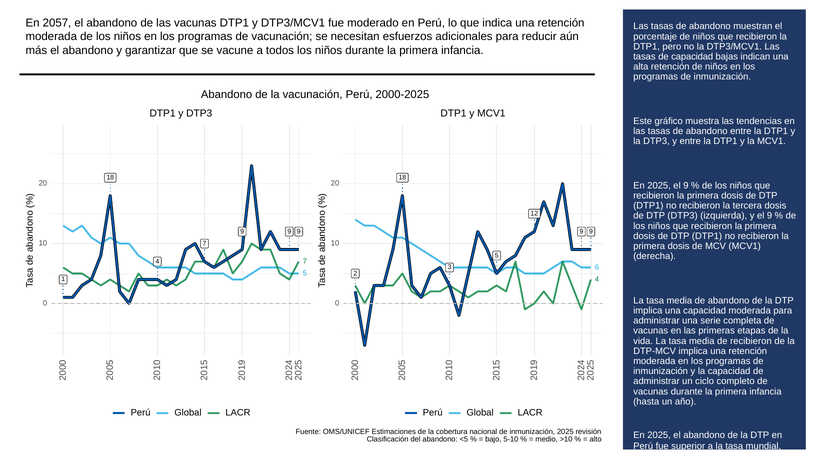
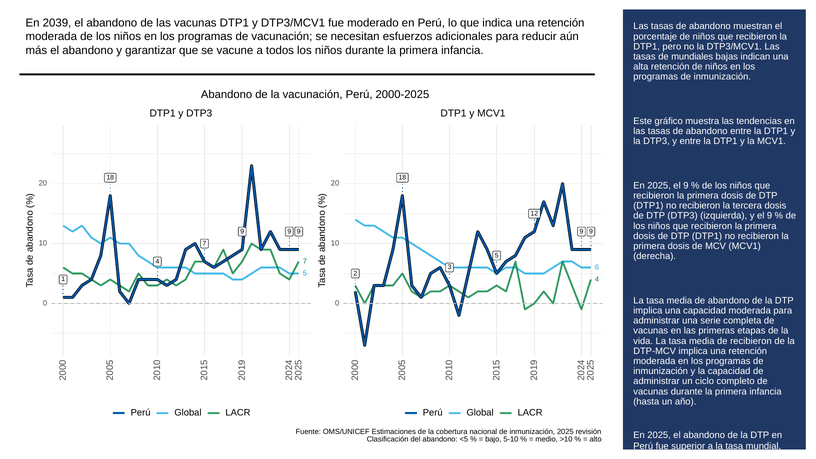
2057: 2057 -> 2039 (57, 23)
de capacidad: capacidad -> mundiales (692, 57)
